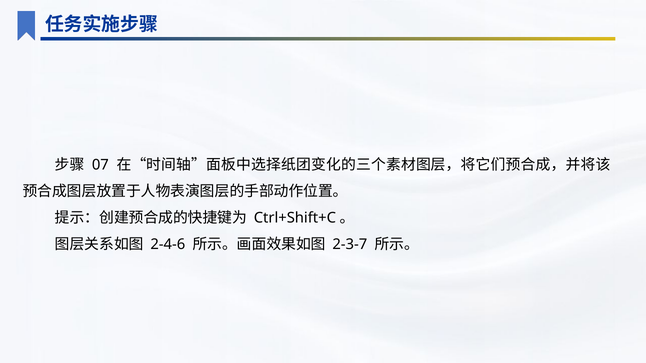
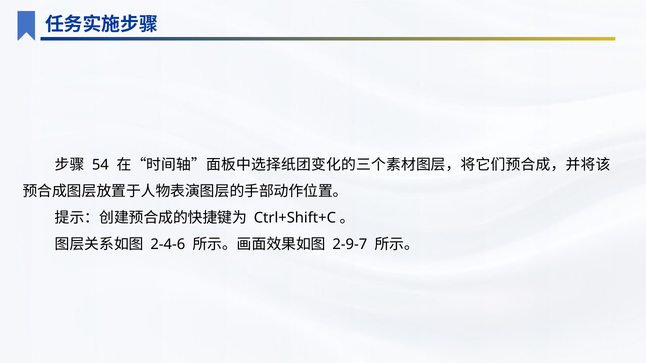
07: 07 -> 54 (100, 165)
2-3-7: 2-3-7 -> 2-9-7 (350, 245)
